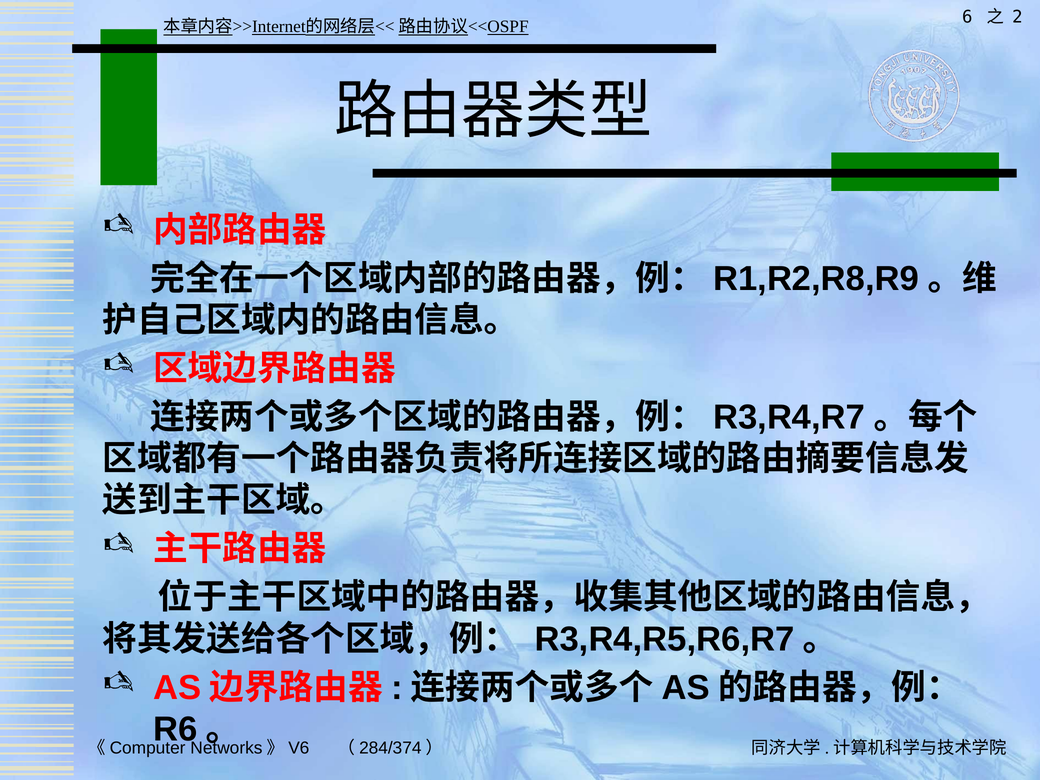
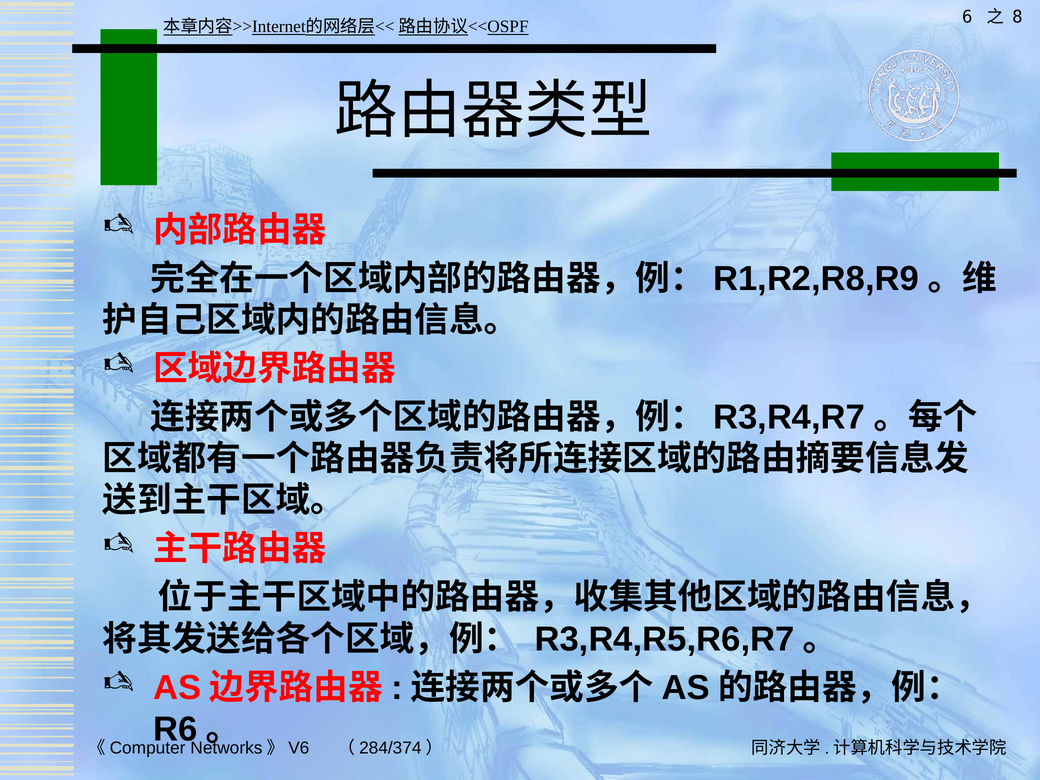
2: 2 -> 8 (1017, 17)
